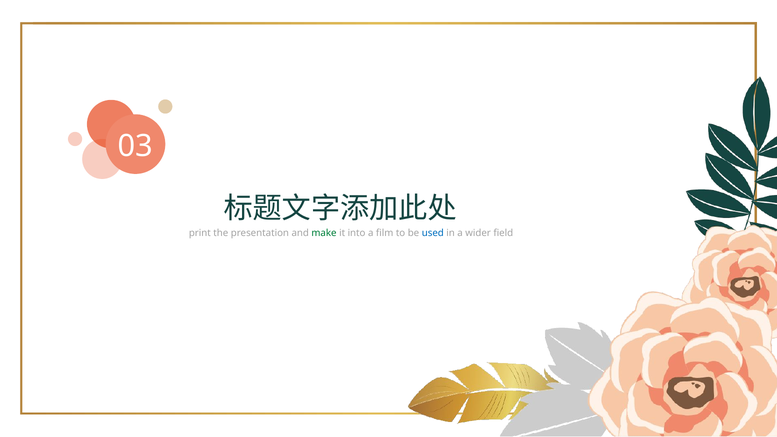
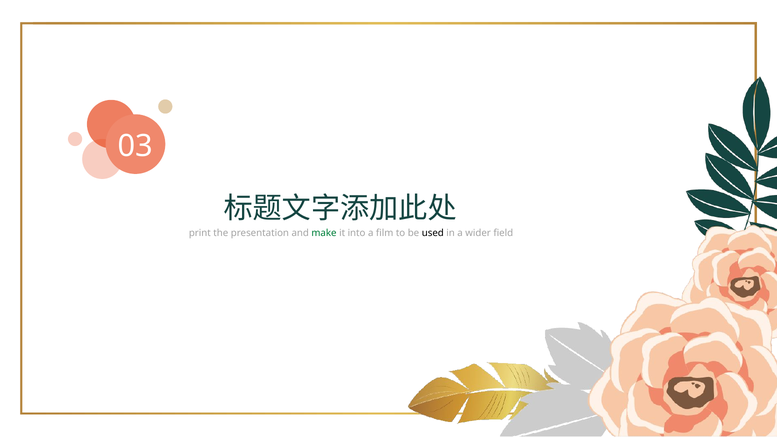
used colour: blue -> black (433, 233)
